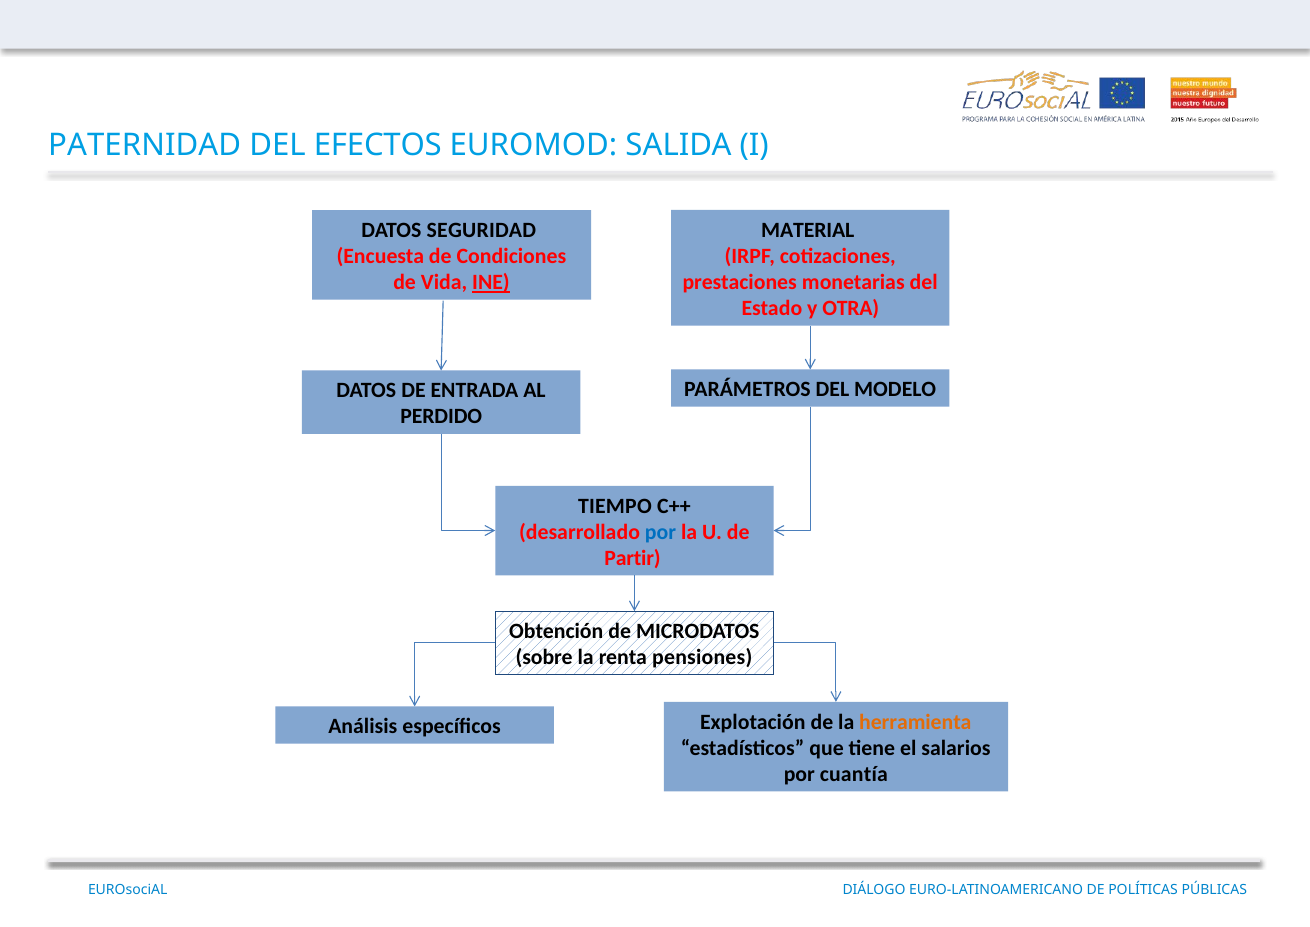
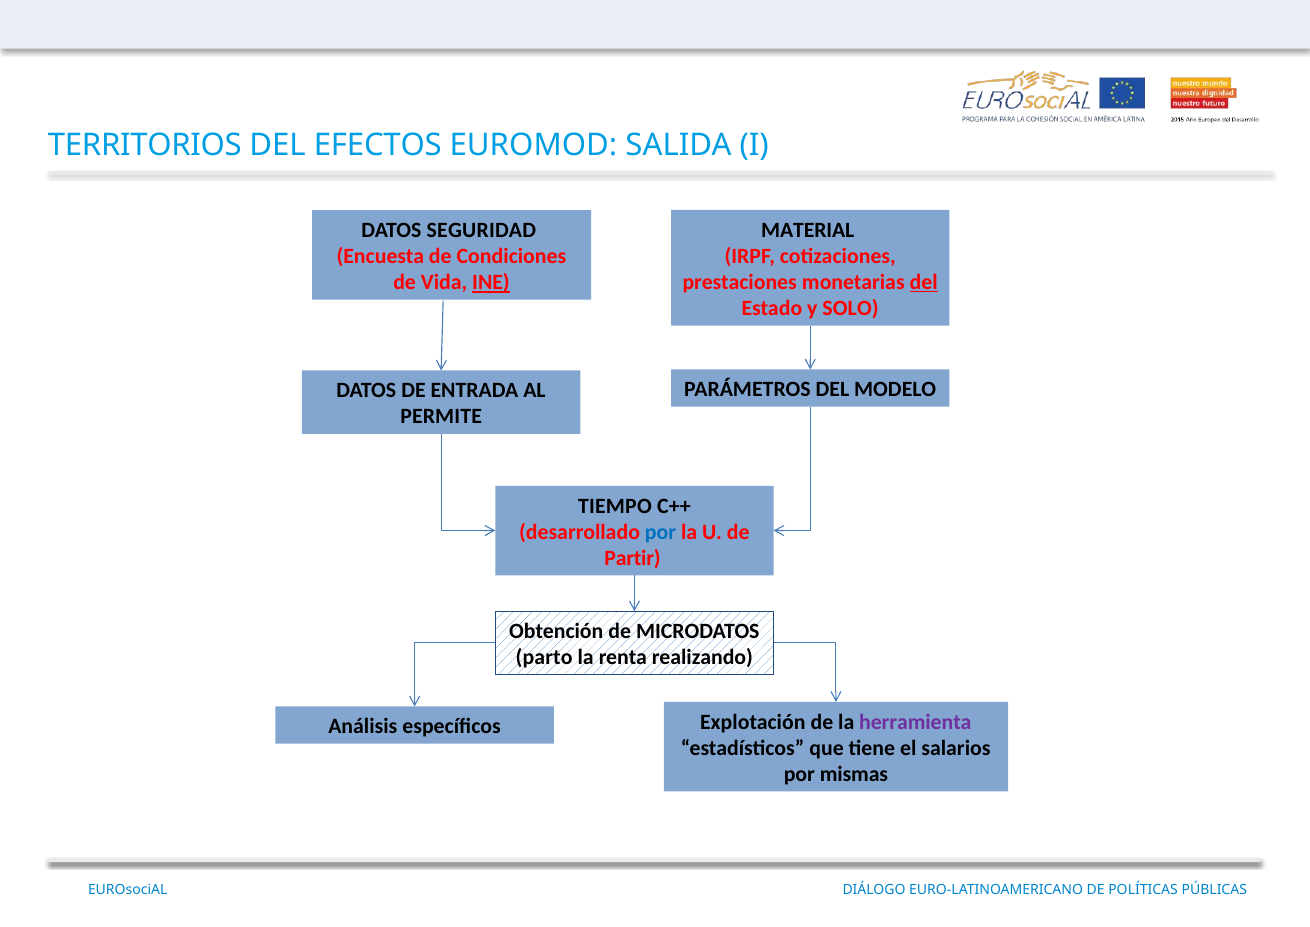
PATERNIDAD: PATERNIDAD -> TERRITORIOS (145, 145)
del underline: none -> present (924, 282)
OTRA: OTRA -> SOLO (851, 309)
PERDIDO: PERDIDO -> PERMITE (441, 417)
sobre: sobre -> parto (544, 657)
pensiones: pensiones -> realizando (702, 657)
herramienta colour: orange -> purple (915, 722)
cuantía: cuantía -> mismas (854, 774)
